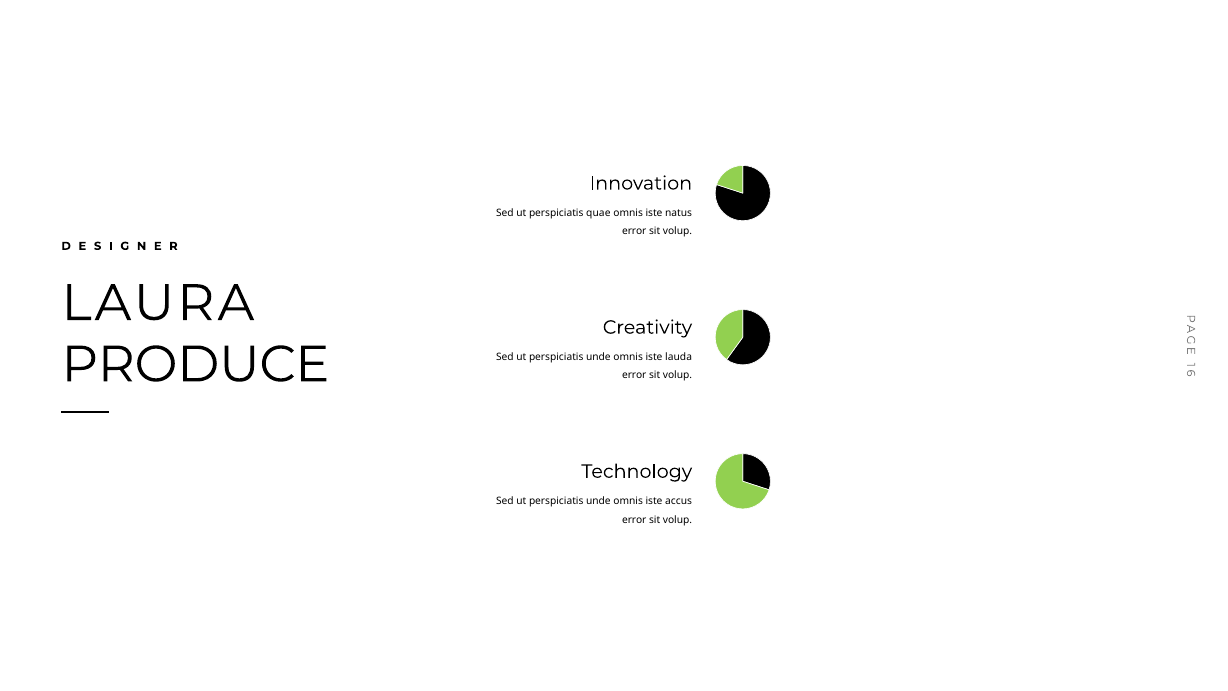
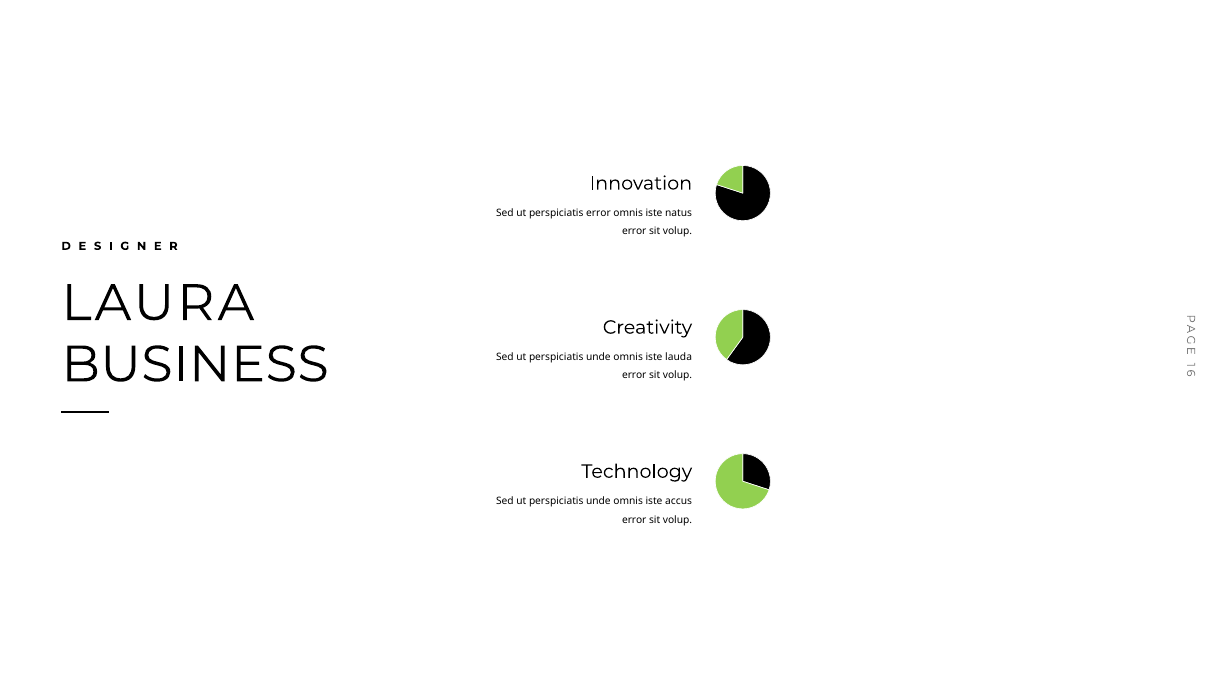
perspiciatis quae: quae -> error (598, 213)
PRODUCE: PRODUCE -> BUSINESS (195, 364)
